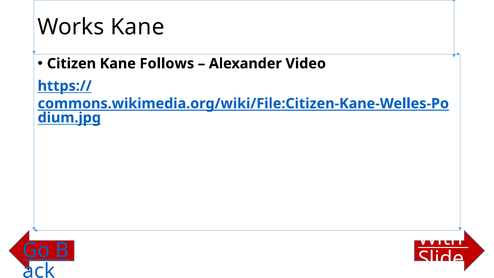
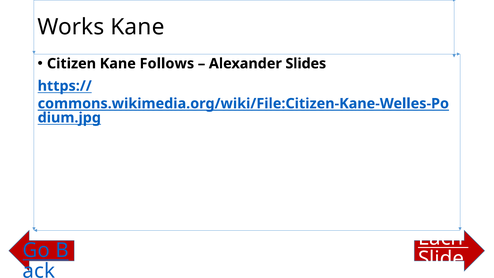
Video: Video -> Slides (306, 64)
With: With -> Each (441, 238)
